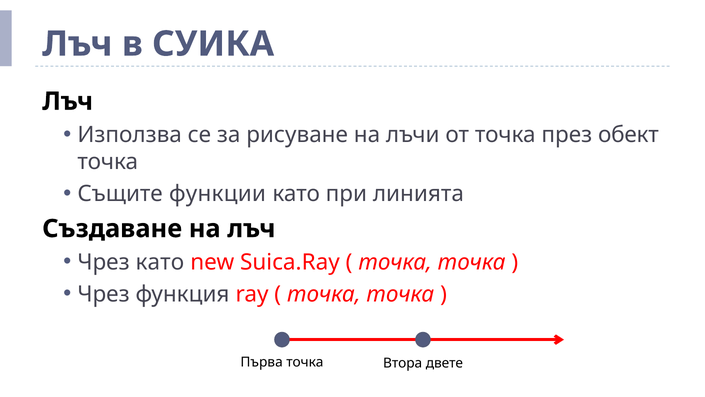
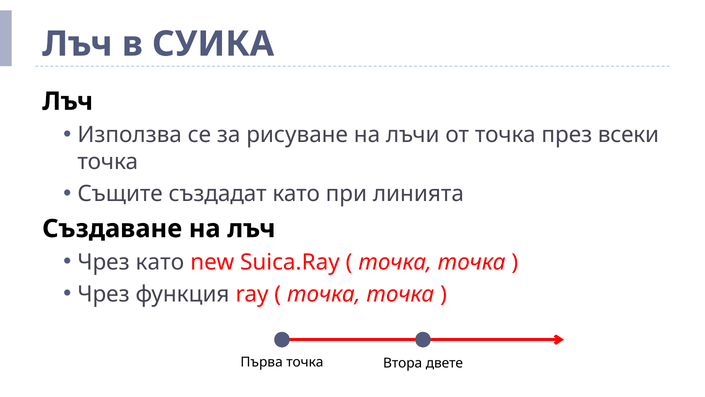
обект: обект -> всеки (628, 135)
функции: функции -> създадат (218, 194)
